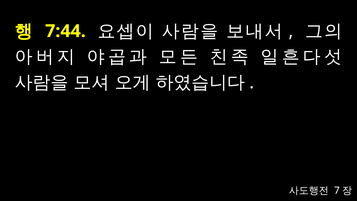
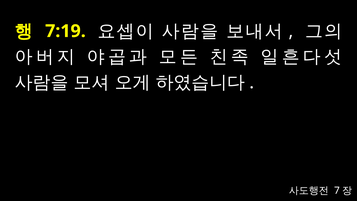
7:44: 7:44 -> 7:19 (65, 31)
